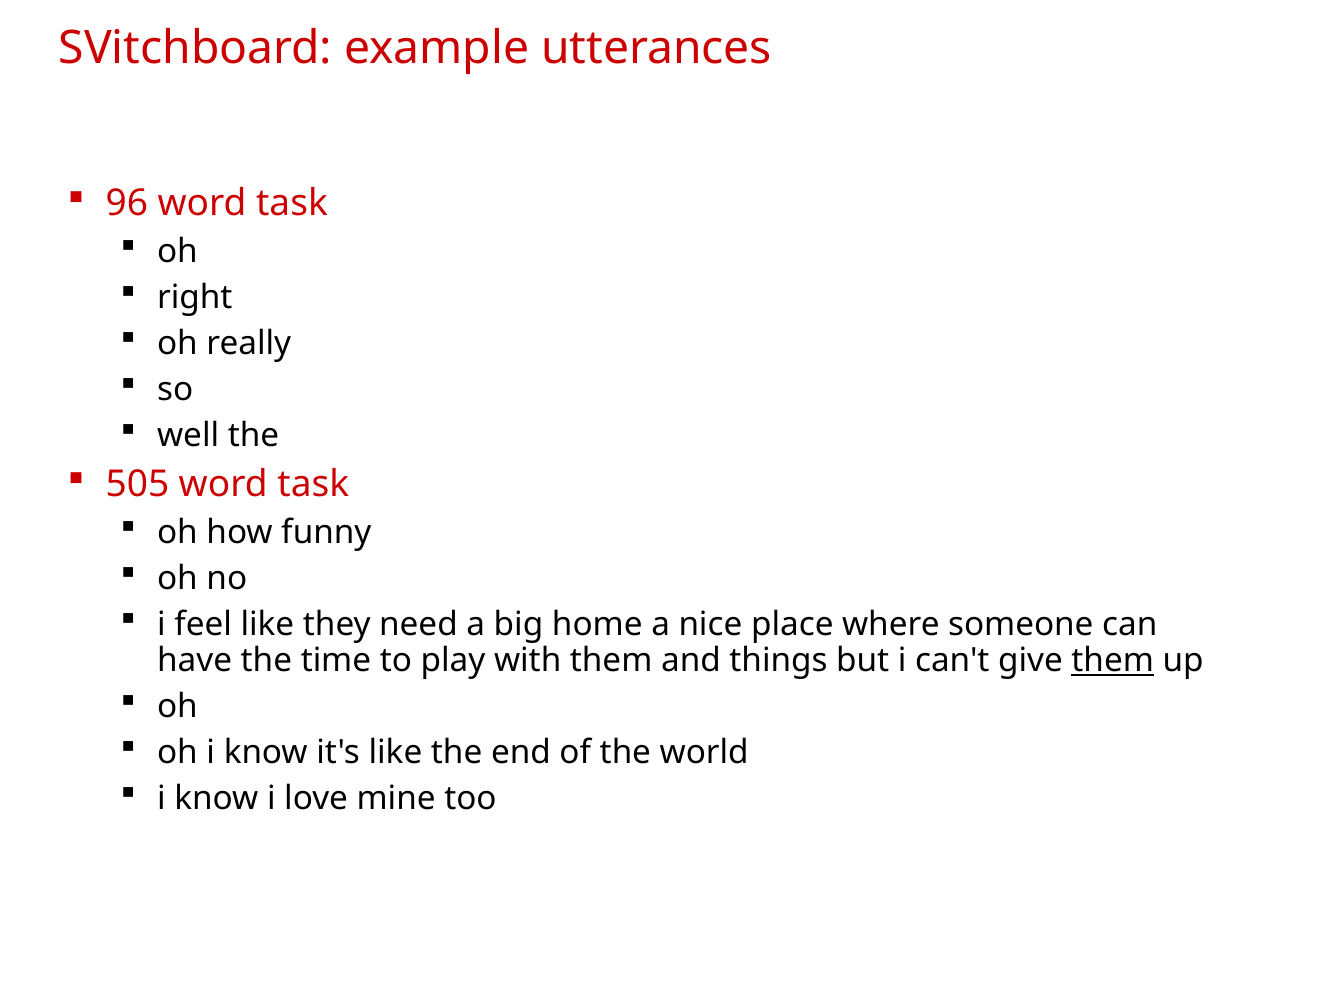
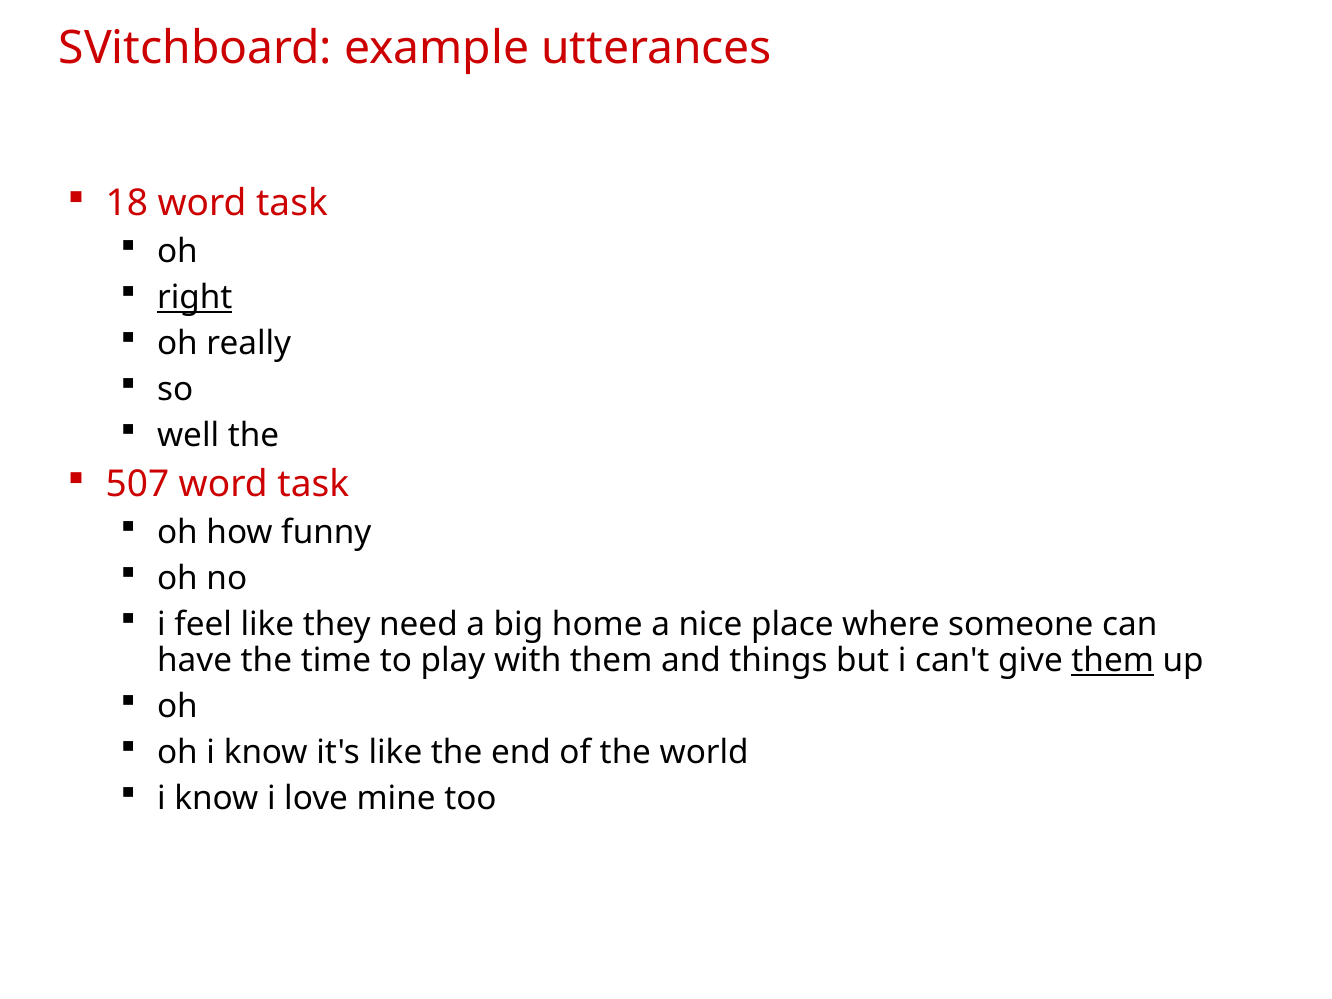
96: 96 -> 18 (127, 203)
right underline: none -> present (195, 297)
505: 505 -> 507 (137, 485)
